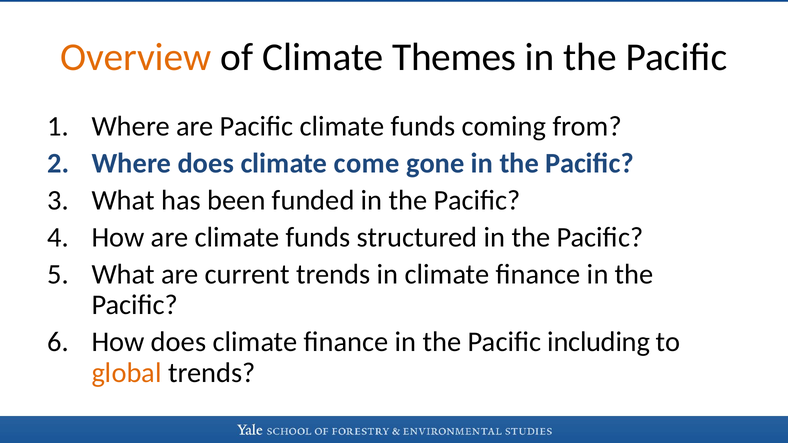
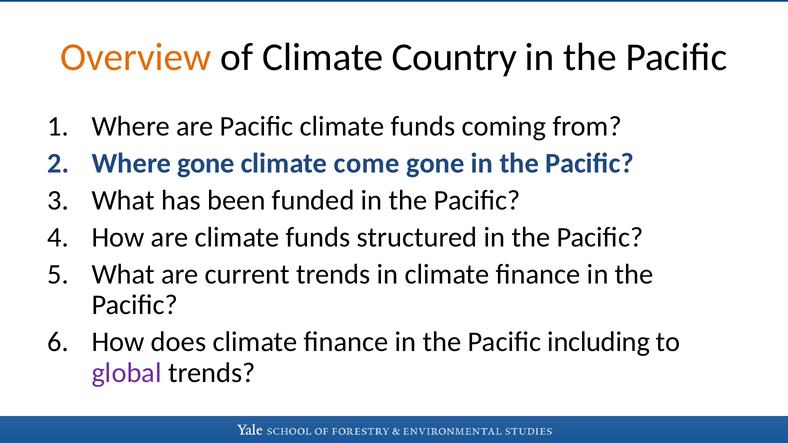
Themes: Themes -> Country (454, 57)
Where does: does -> gone (206, 163)
global colour: orange -> purple (127, 373)
